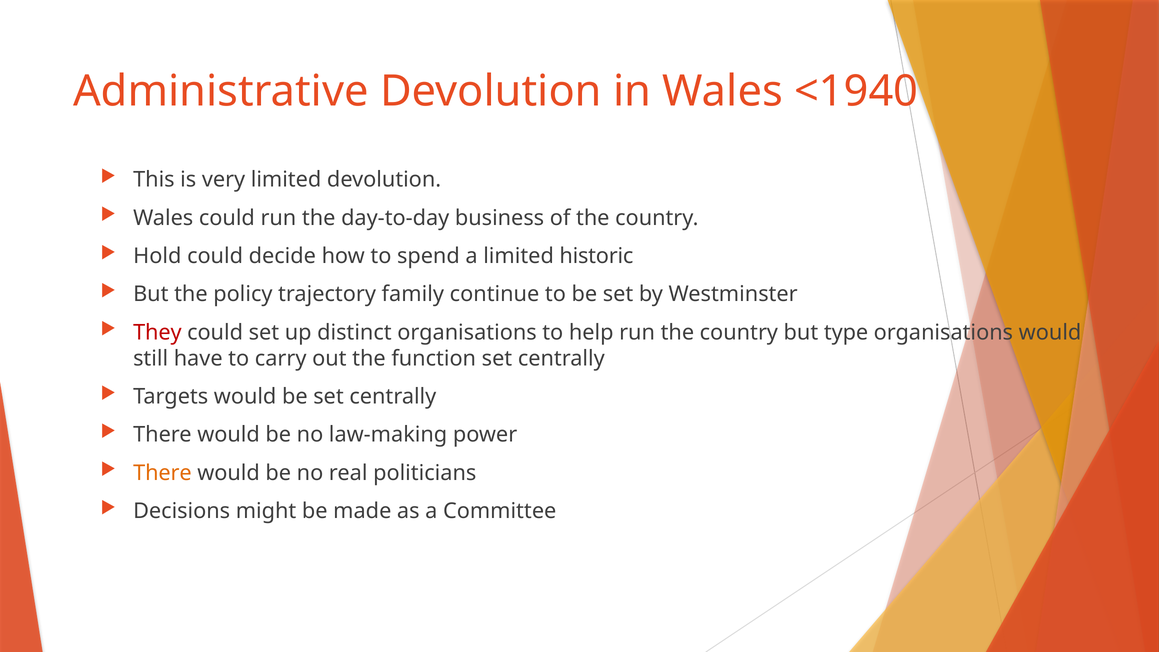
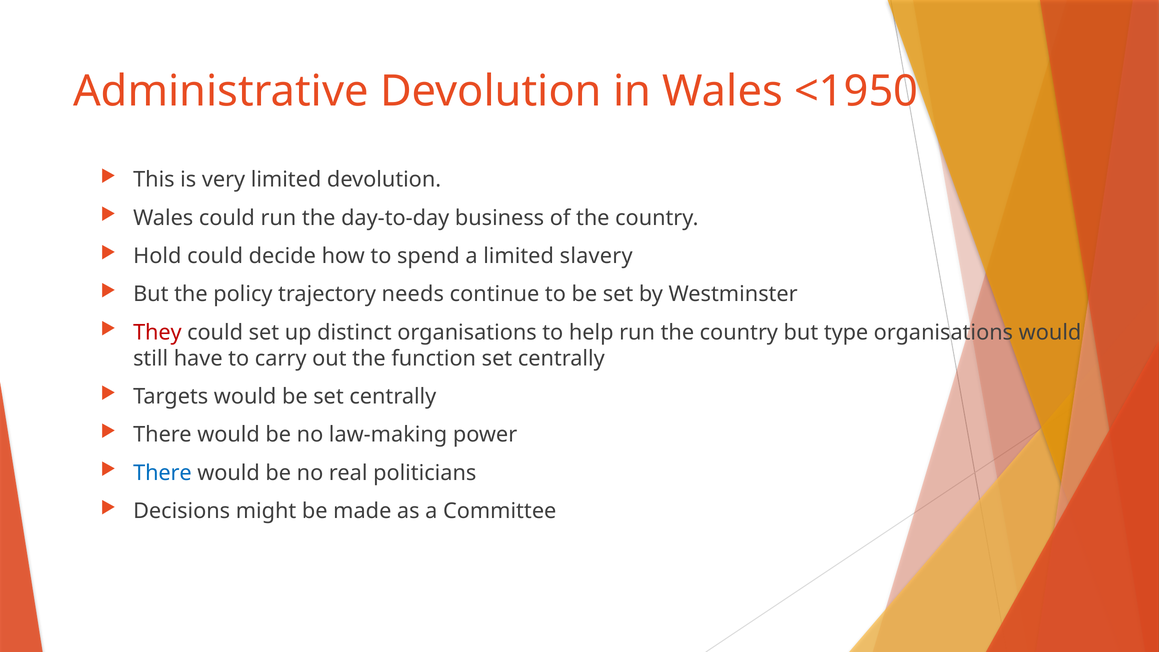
<1940: <1940 -> <1950 (856, 91)
historic: historic -> slavery (596, 256)
family: family -> needs (413, 294)
There colour: orange -> blue (162, 473)
